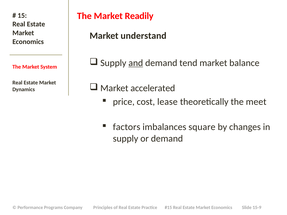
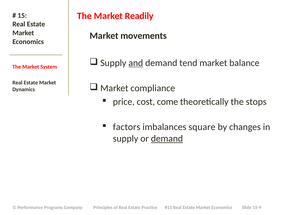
understand: understand -> movements (144, 36)
accelerated: accelerated -> compliance (153, 88)
lease: lease -> come (168, 102)
meet: meet -> stops (256, 102)
demand underline: none -> present (167, 139)
